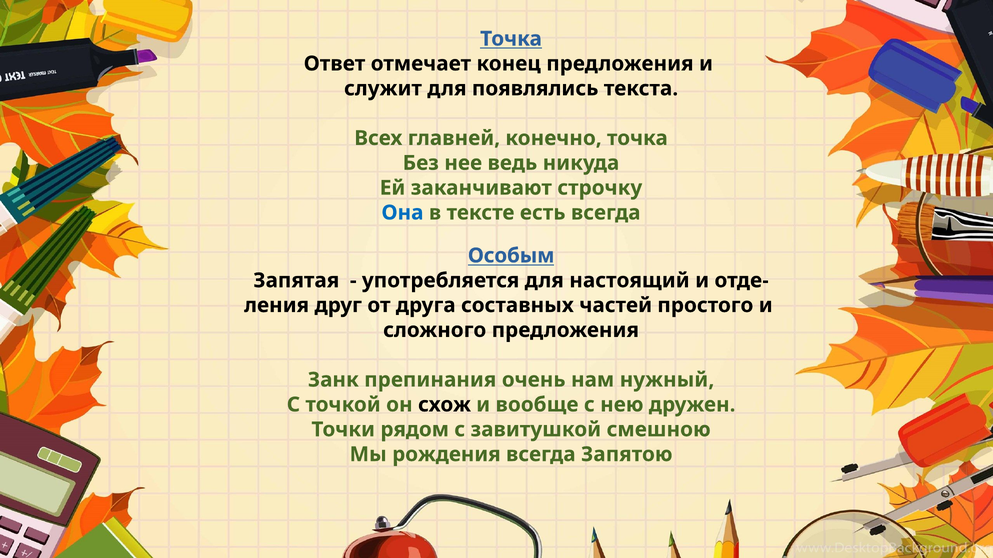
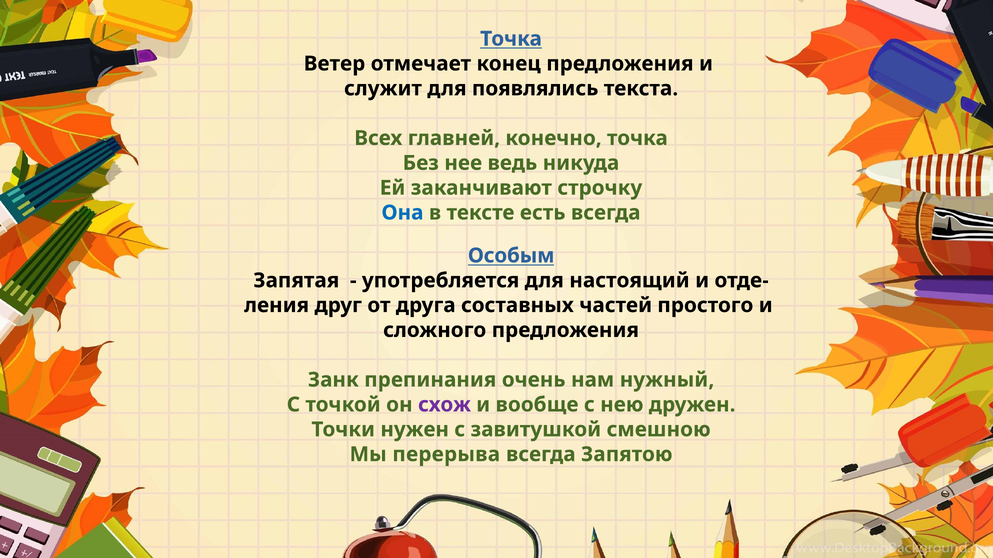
Ответ: Ответ -> Ветер (335, 64)
схож colour: black -> purple (445, 405)
рядом: рядом -> нужен (415, 430)
рождения: рождения -> перерыва (446, 455)
